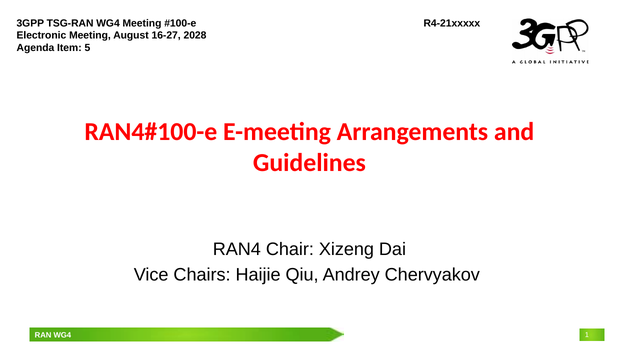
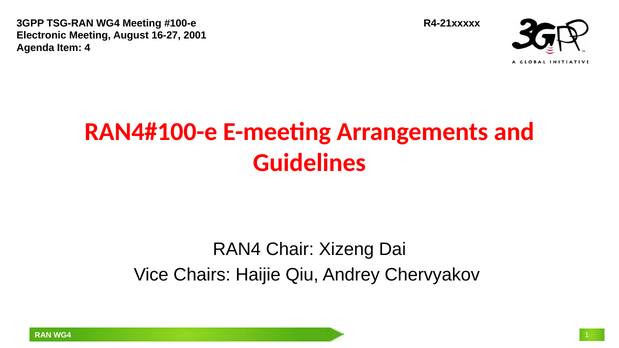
2028: 2028 -> 2001 (195, 36)
5: 5 -> 4 (87, 48)
